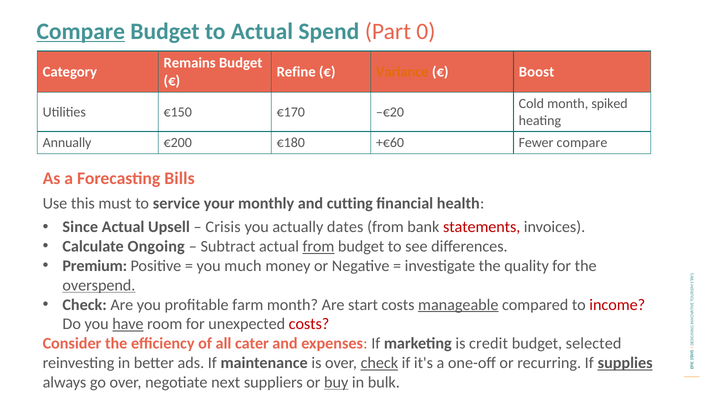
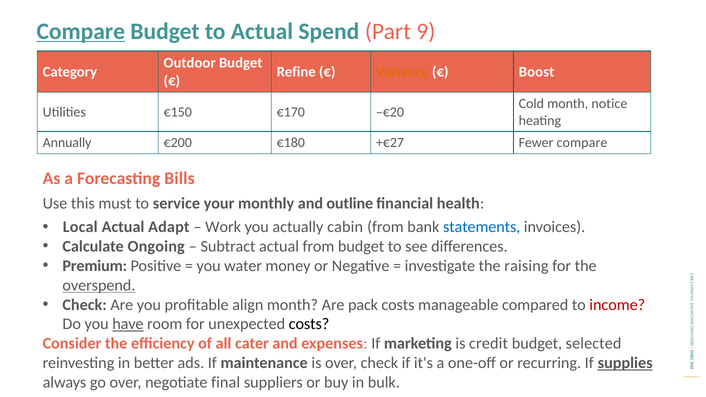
0: 0 -> 9 (426, 31)
Remains: Remains -> Outdoor (190, 63)
spiked: spiked -> notice (609, 104)
+€60: +€60 -> +€27 (390, 143)
cutting: cutting -> outline (350, 203)
Since: Since -> Local (80, 227)
Upsell: Upsell -> Adapt (169, 227)
Crisis: Crisis -> Work (223, 227)
dates: dates -> cabin (345, 227)
statements colour: red -> blue (482, 227)
from underline: present -> none (318, 247)
much: much -> water (243, 266)
quality: quality -> raising (526, 266)
farm: farm -> align (248, 305)
start: start -> pack (363, 305)
manageable underline: present -> none (458, 305)
costs colour: red -> black (309, 324)
check underline: present -> none (379, 363)
next: next -> final (226, 382)
buy underline: present -> none (336, 382)
